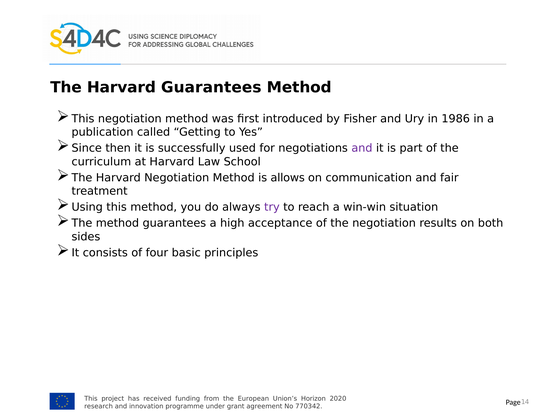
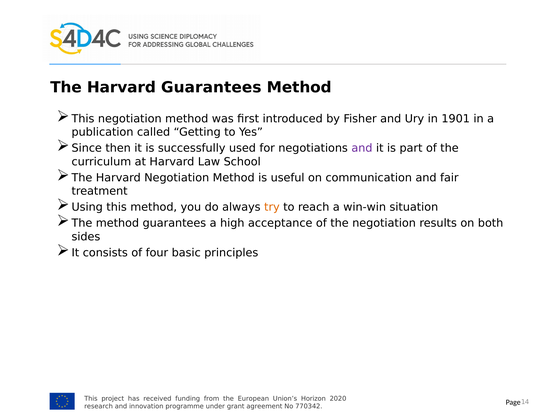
1986: 1986 -> 1901 (456, 119)
allows: allows -> useful (288, 178)
try colour: purple -> orange (272, 207)
